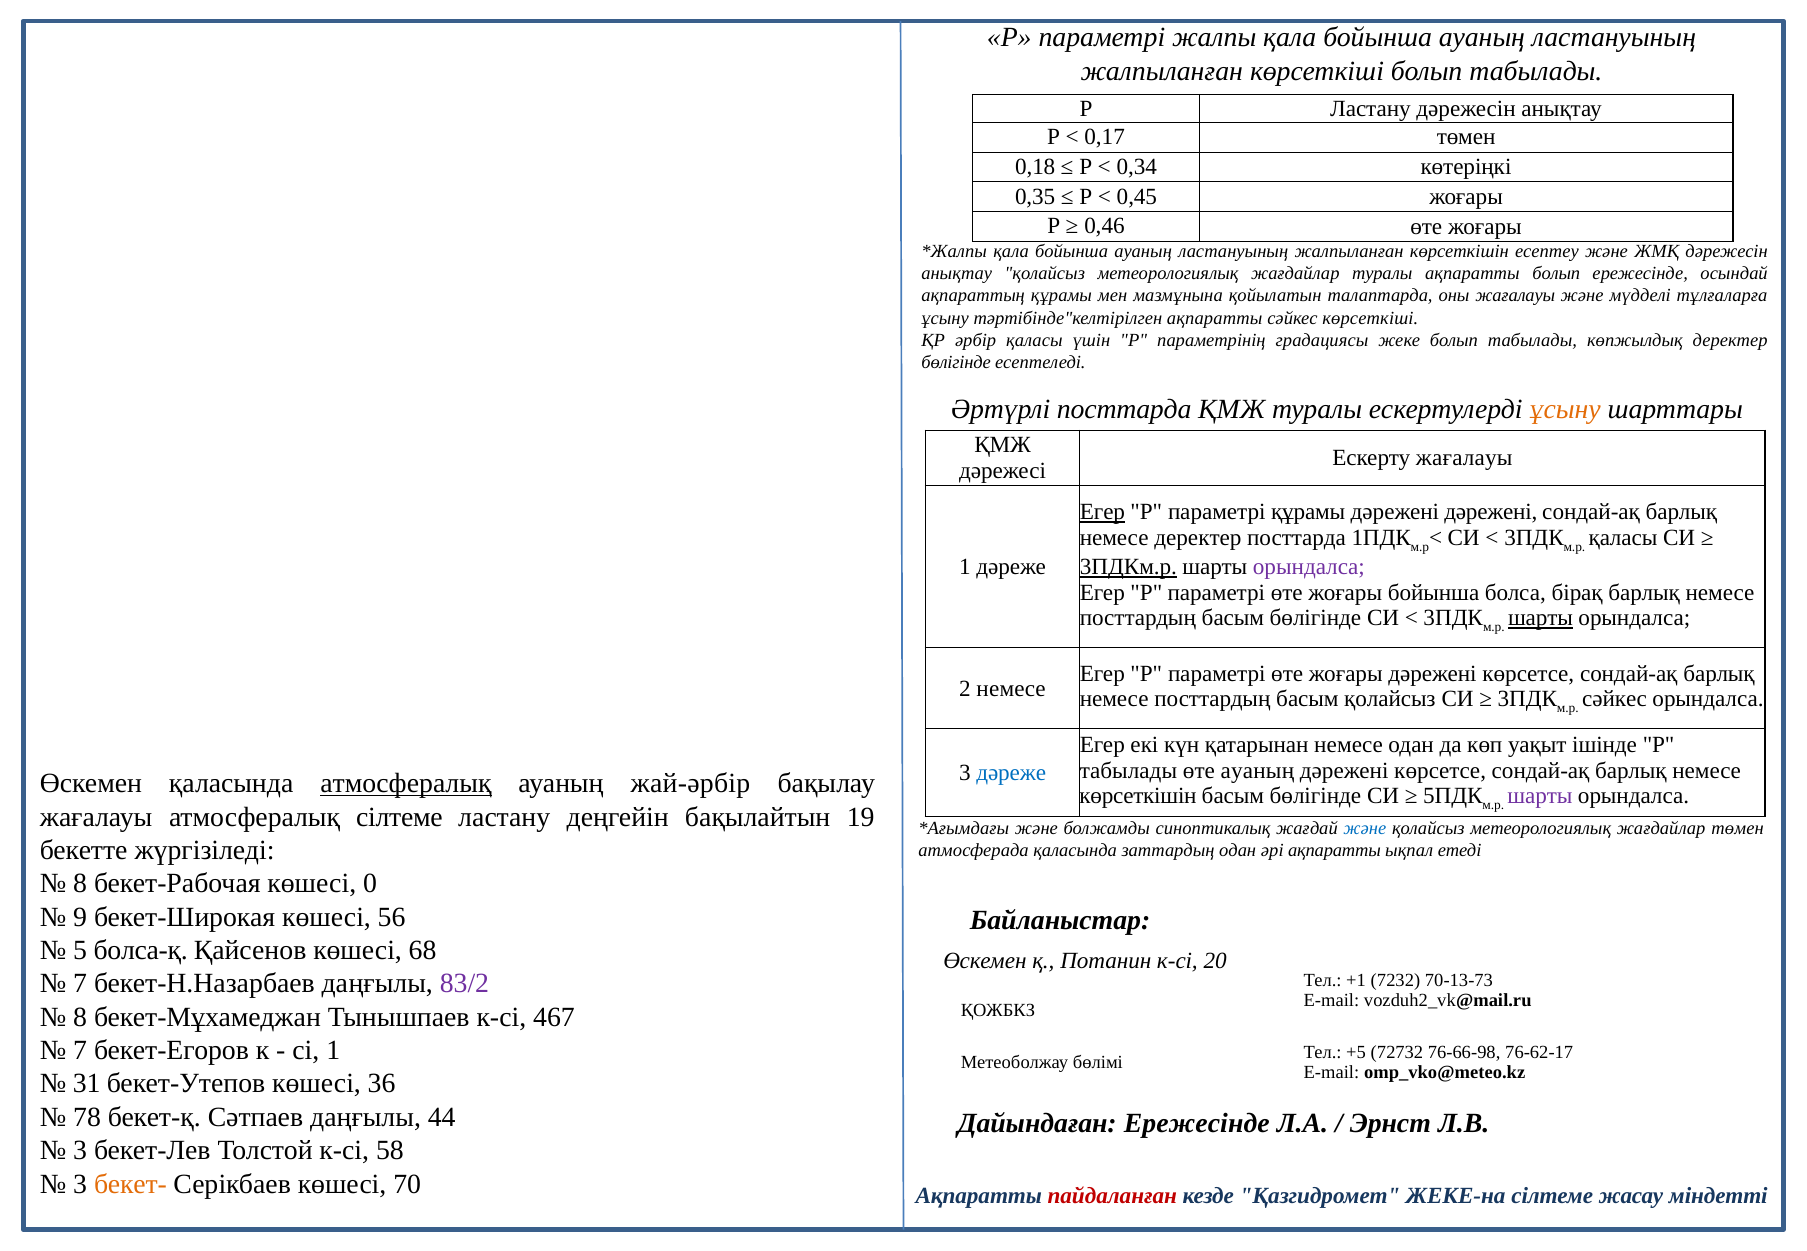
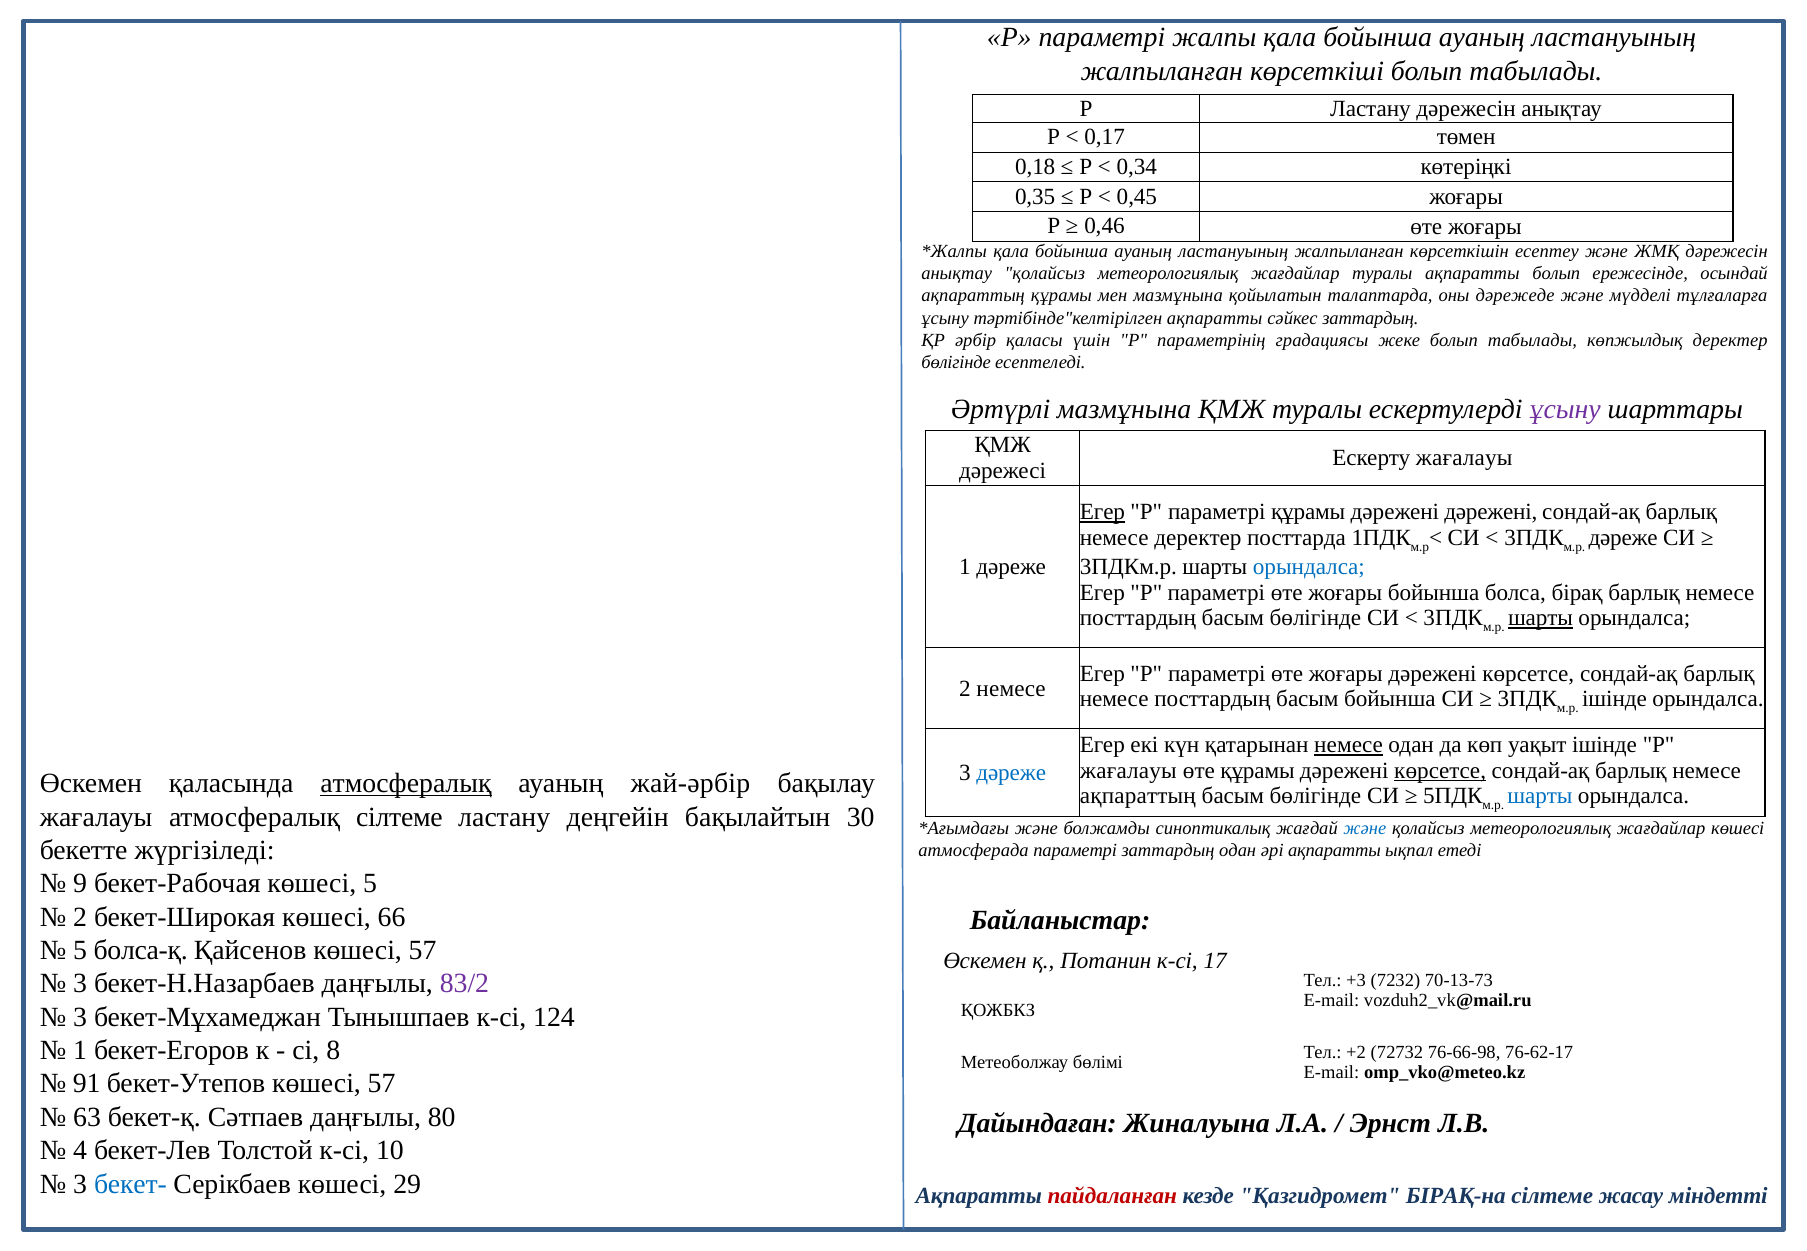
оны жағалауы: жағалауы -> дәрежеде (1515, 296)
сәйкес көрсеткіші: көрсеткіші -> заттардың (1370, 318)
Әртүрлі посттарда: посттарда -> мазмұнына (1124, 409)
ұсыну colour: orange -> purple (1565, 409)
қаласы: қаласы -> дәреже (1623, 538)
3ПДКм.р underline: present -> none (1128, 567)
орындалса colour: purple -> blue (1309, 567)
басым қолайсыз: қолайсыз -> бойынша (1390, 699)
сәйкес: сәйкес -> ішінде (1614, 699)
немесе underline: none -> present (1348, 745)
табылады: табылады -> жағалауы (1128, 771)
өте ауаның: ауаның -> құрамы (1258, 771)
көрсетсе underline: none -> present (1440, 771)
көрсеткішін: көрсеткішін -> ақпараттың (1138, 796)
шарты colour: purple -> blue (1540, 796)
19: 19 -> 30 (861, 817)
жағдайлар төмен: төмен -> көшесі (1738, 828)
атмосферада қаласында: қаласында -> параметрі (1075, 850)
8: 8 -> 9 (80, 884)
көшесі 0: 0 -> 5 (370, 884)
9: 9 -> 2 (80, 917)
56: 56 -> 66 (392, 917)
Қайсенов көшесі 68: 68 -> 57 (423, 950)
20: 20 -> 17 (1215, 961)
7: 7 -> 3 (80, 984)
+1: +1 -> +3 (1356, 980)
8: 8 -> 3 (80, 1017)
467: 467 -> 124 (554, 1017)
7: 7 -> 1 (80, 1050)
сі 1: 1 -> 8 (333, 1050)
+5: +5 -> +2 (1356, 1052)
31: 31 -> 91 (87, 1084)
бекет-Утепов көшесі 36: 36 -> 57 (382, 1084)
78: 78 -> 63 (87, 1117)
44: 44 -> 80 (442, 1117)
Дайындаған Ережесінде: Ережесінде -> Жиналуына (1197, 1124)
3: 3 -> 4 (80, 1151)
58: 58 -> 10 (390, 1151)
бекет- colour: orange -> blue (130, 1184)
70: 70 -> 29 (407, 1184)
ЖЕКЕ-на: ЖЕКЕ-на -> БІРАҚ-на (1456, 1196)
